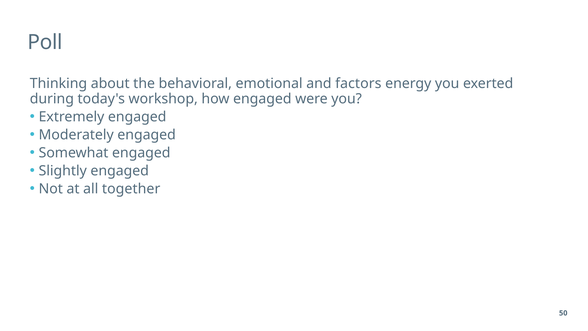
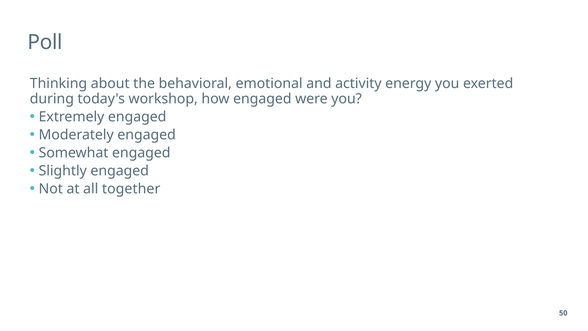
factors: factors -> activity (358, 84)
